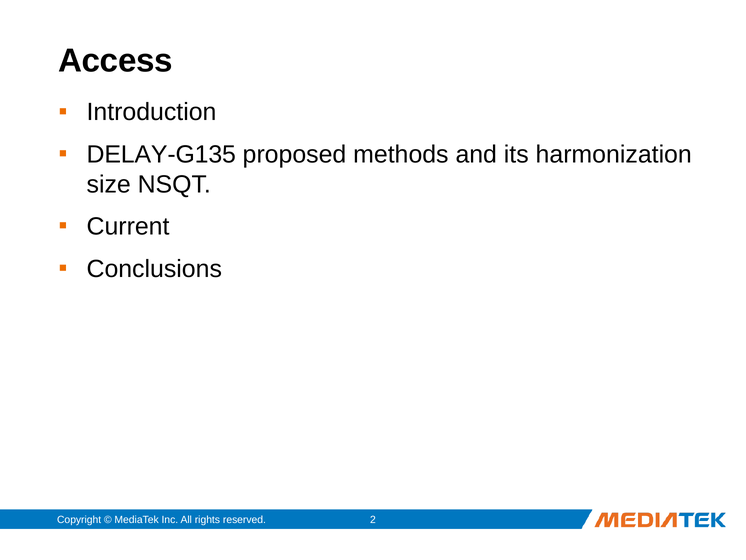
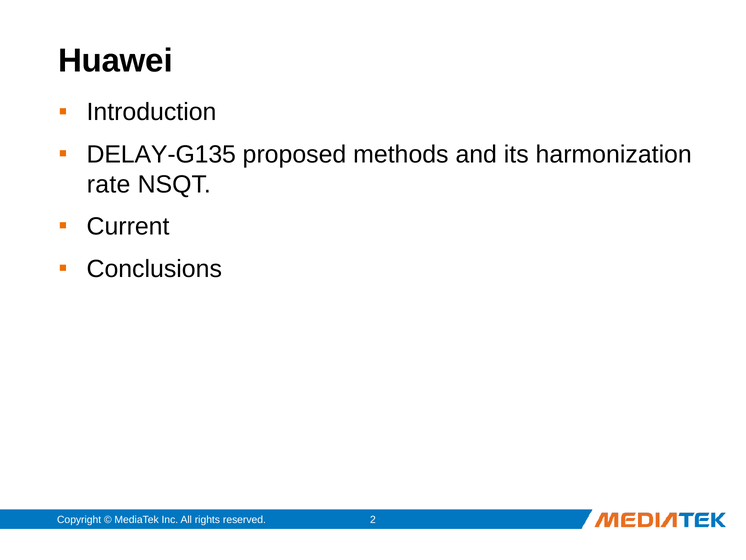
Access: Access -> Huawei (115, 61)
size: size -> rate (109, 184)
